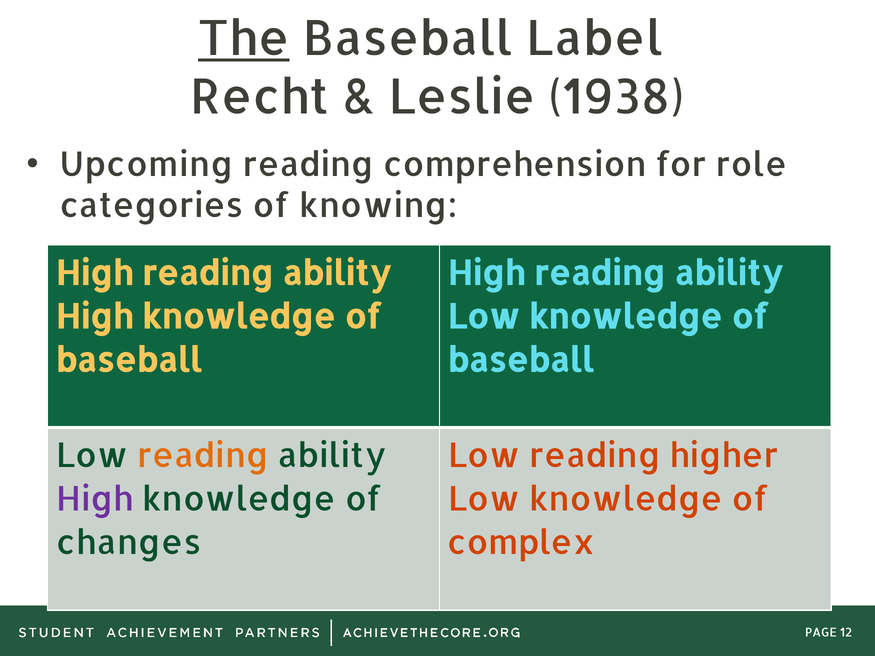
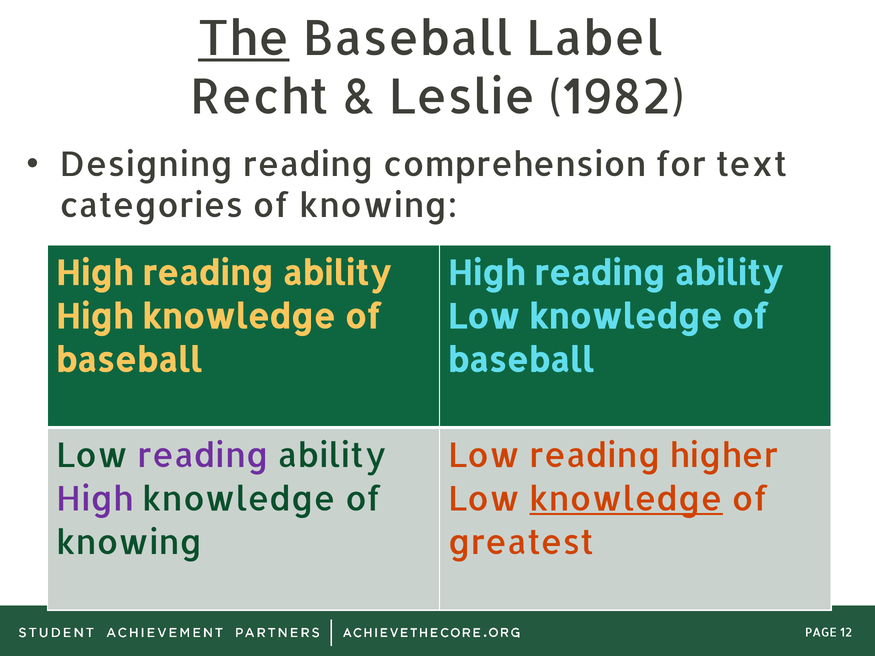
1938: 1938 -> 1982 (617, 98)
Upcoming: Upcoming -> Designing (147, 165)
role: role -> text (752, 165)
reading colour: orange -> purple (203, 456)
knowledge underline: none -> present (626, 500)
changes: changes -> knowing (129, 543)
complex: complex -> greatest (521, 543)
